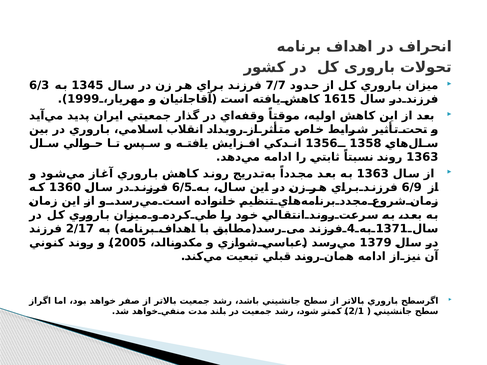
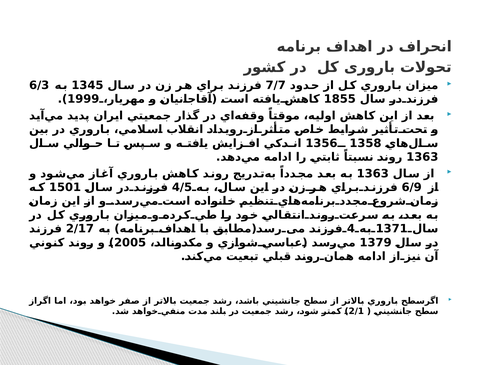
1615: 1615 -> 1855 (340, 99)
1360: 1360 -> 1501 (65, 187)
6/5: 6/5 -> 4/5 (182, 187)
